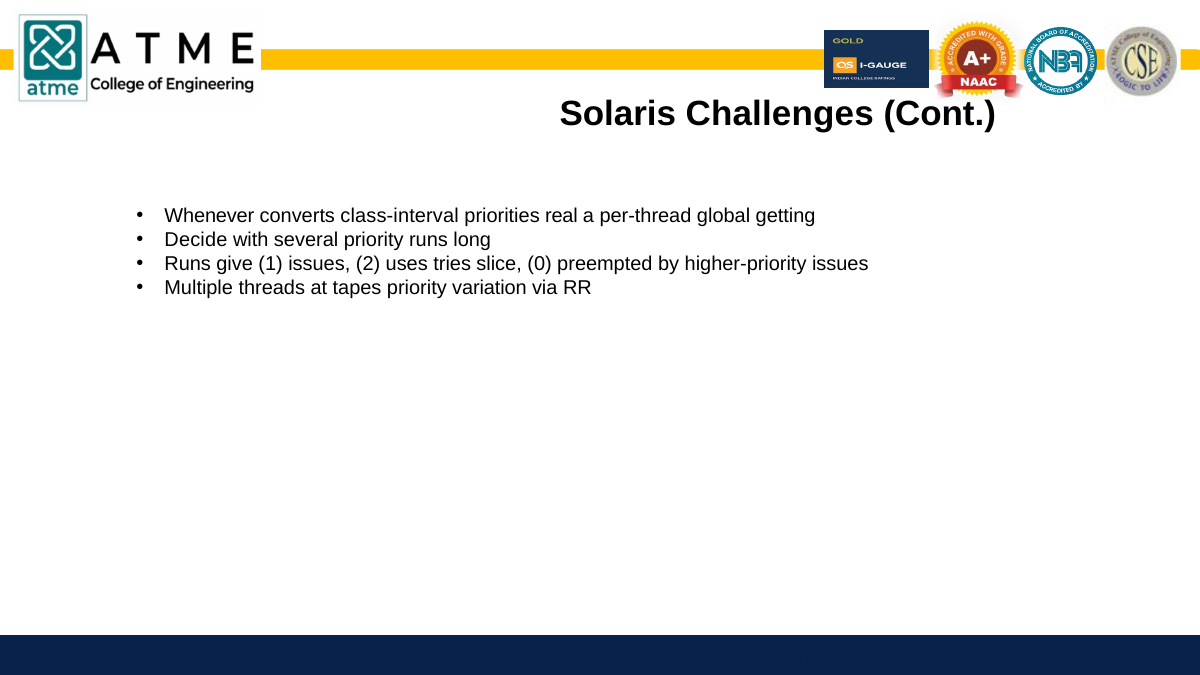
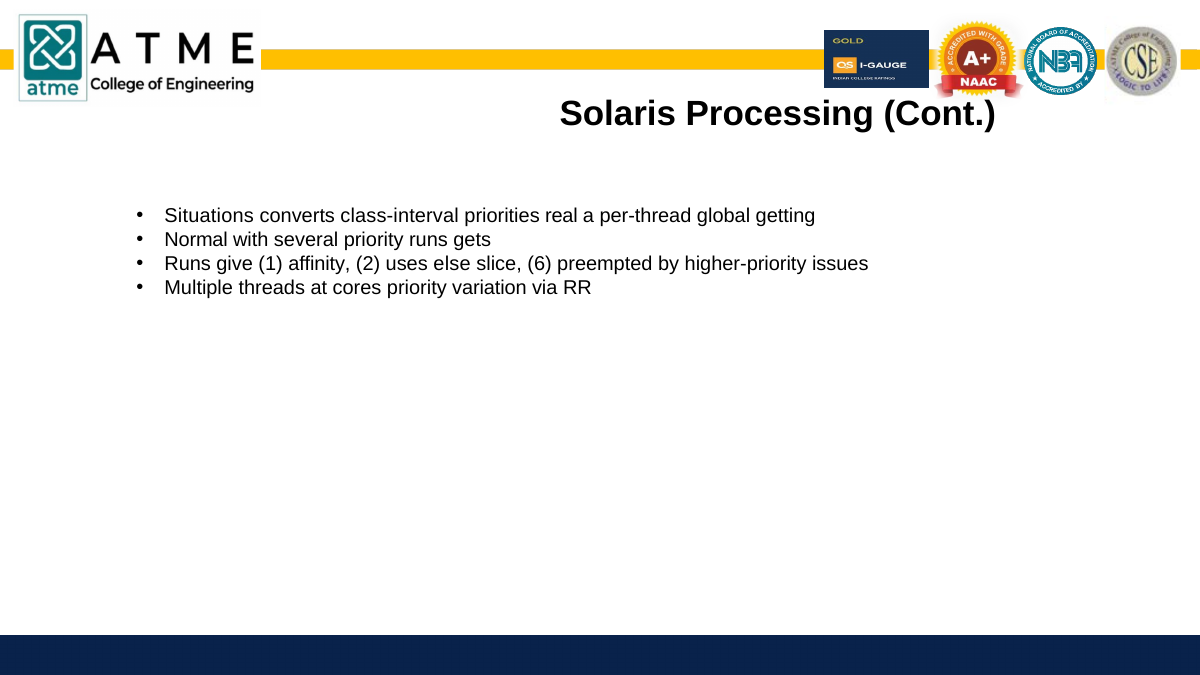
Challenges: Challenges -> Processing (780, 114)
Whenever: Whenever -> Situations (209, 216)
Decide: Decide -> Normal (196, 240)
long: long -> gets (472, 240)
1 issues: issues -> affinity (319, 264)
tries: tries -> else (452, 264)
0: 0 -> 6 (540, 264)
tapes: tapes -> cores (357, 288)
